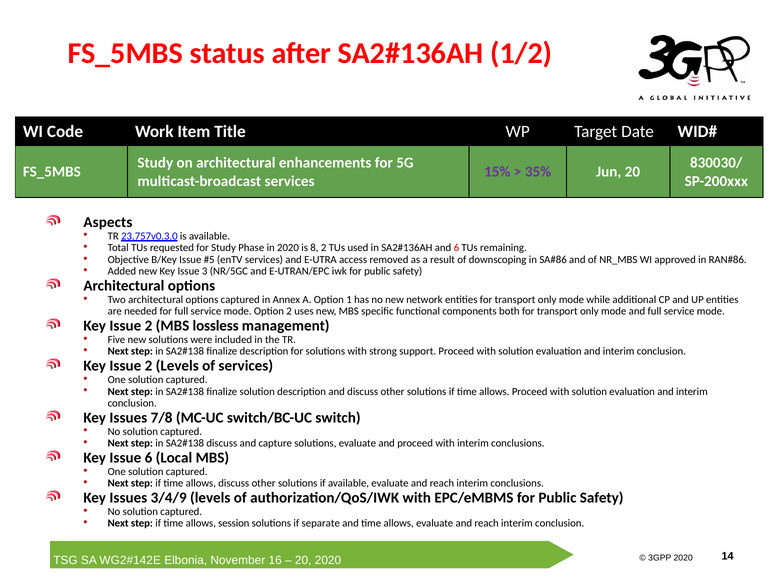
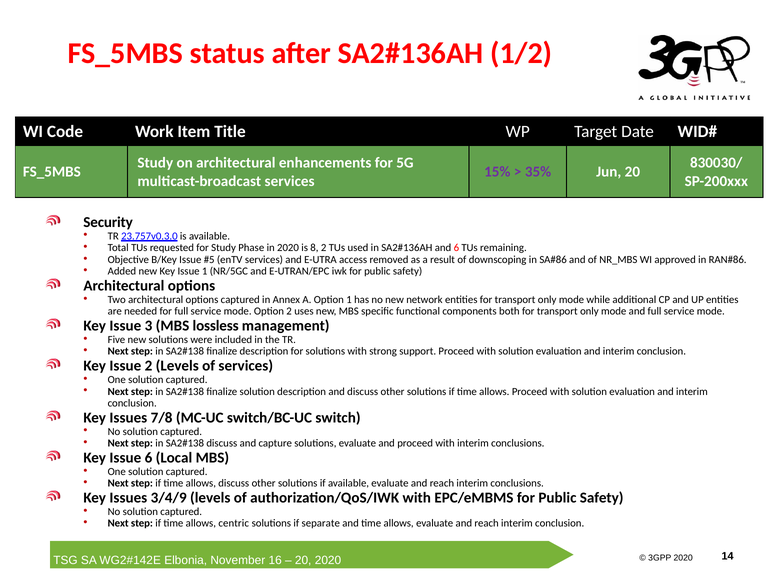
Aspects: Aspects -> Security (108, 222)
Issue 3: 3 -> 1 (205, 271)
2: 2 -> 3 (149, 326)
session: session -> centric (234, 523)
